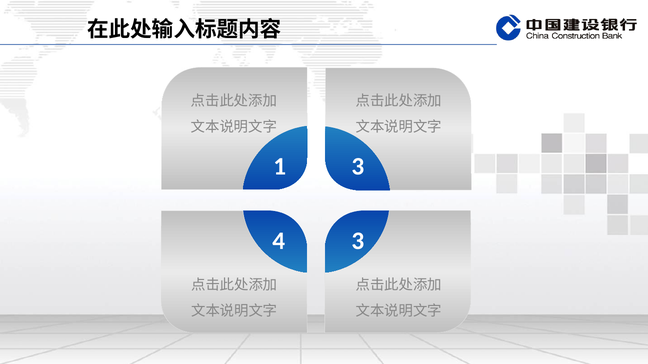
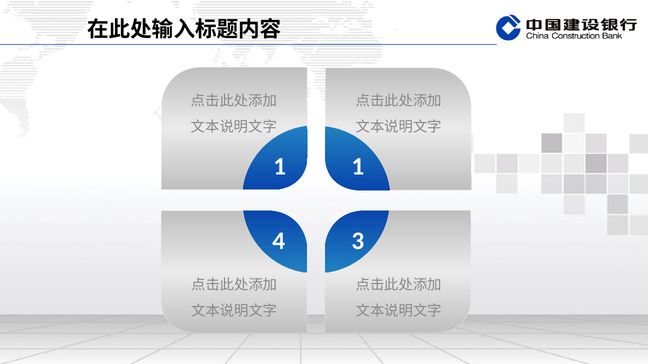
1 3: 3 -> 1 (358, 167)
